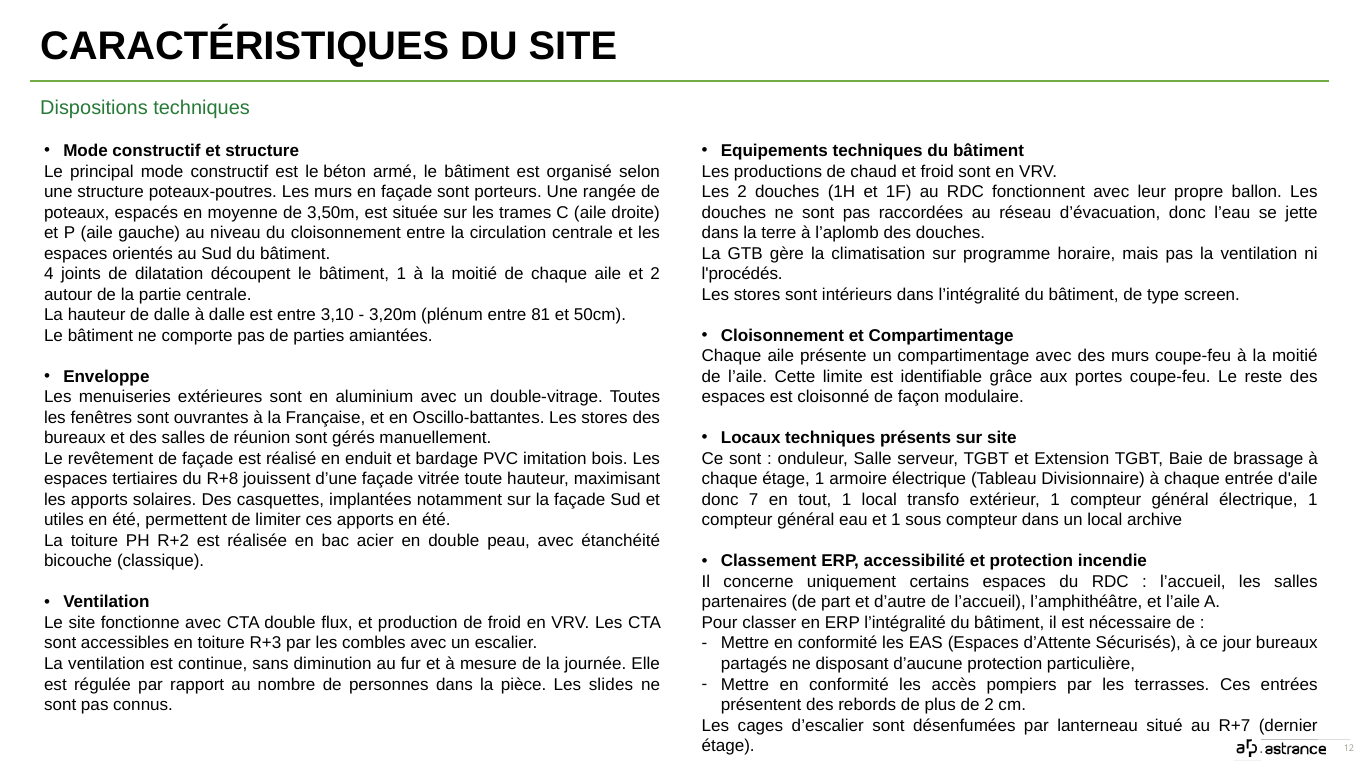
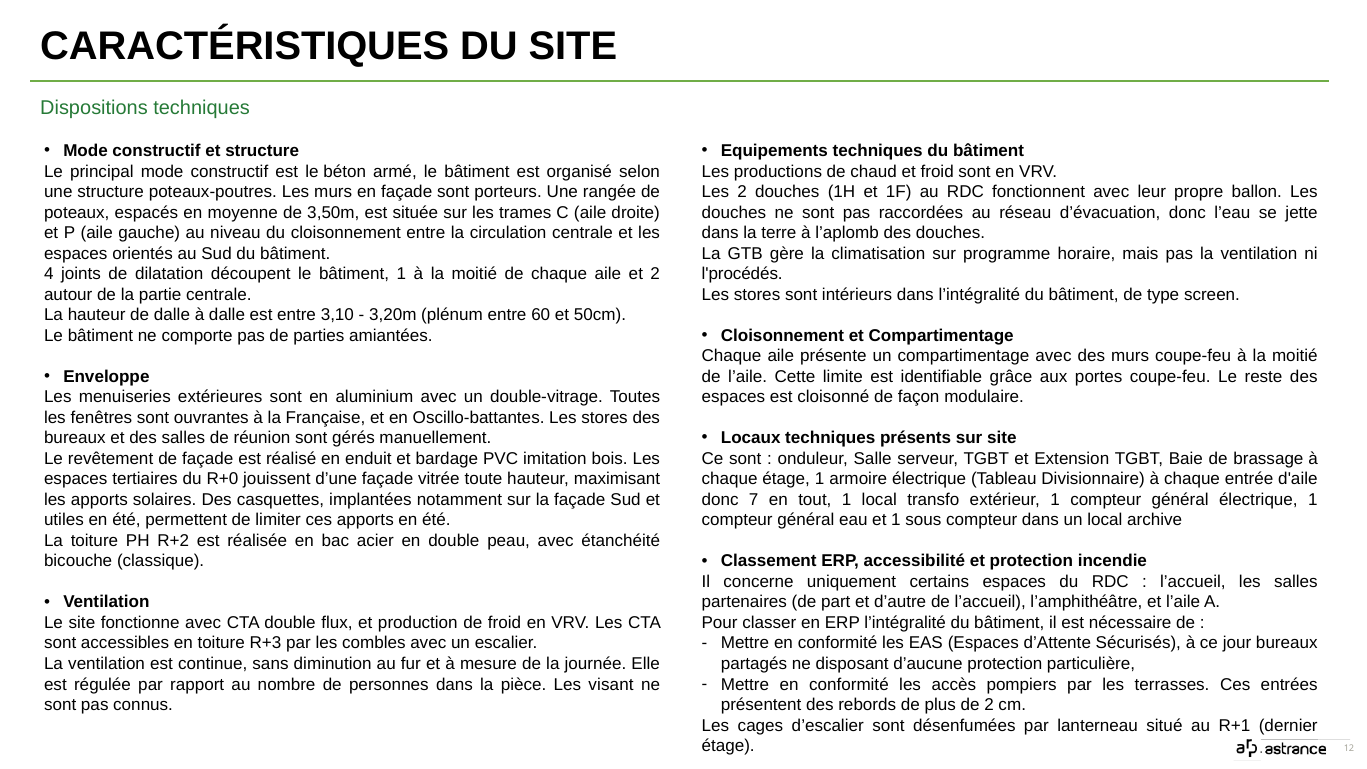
81: 81 -> 60 (541, 315)
R+8: R+8 -> R+0 (222, 479)
slides: slides -> visant (611, 684)
R+7: R+7 -> R+1 (1234, 725)
